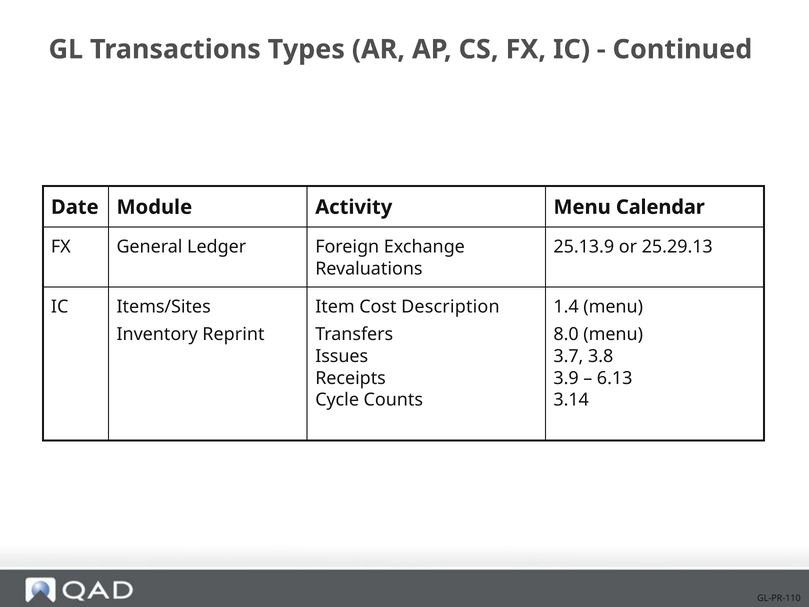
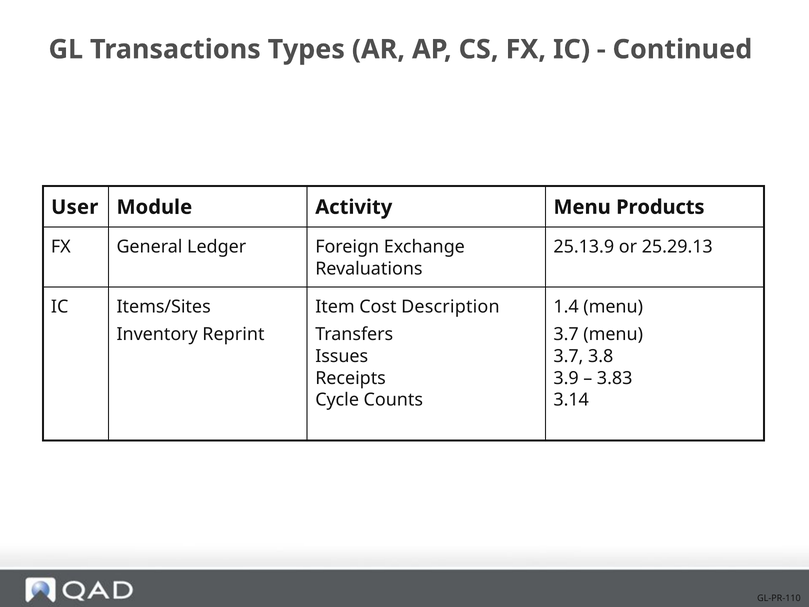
Date: Date -> User (75, 207)
Calendar: Calendar -> Products (660, 207)
8.0: 8.0 -> 3.7 (566, 334)
6.13: 6.13 -> 3.83 (615, 378)
